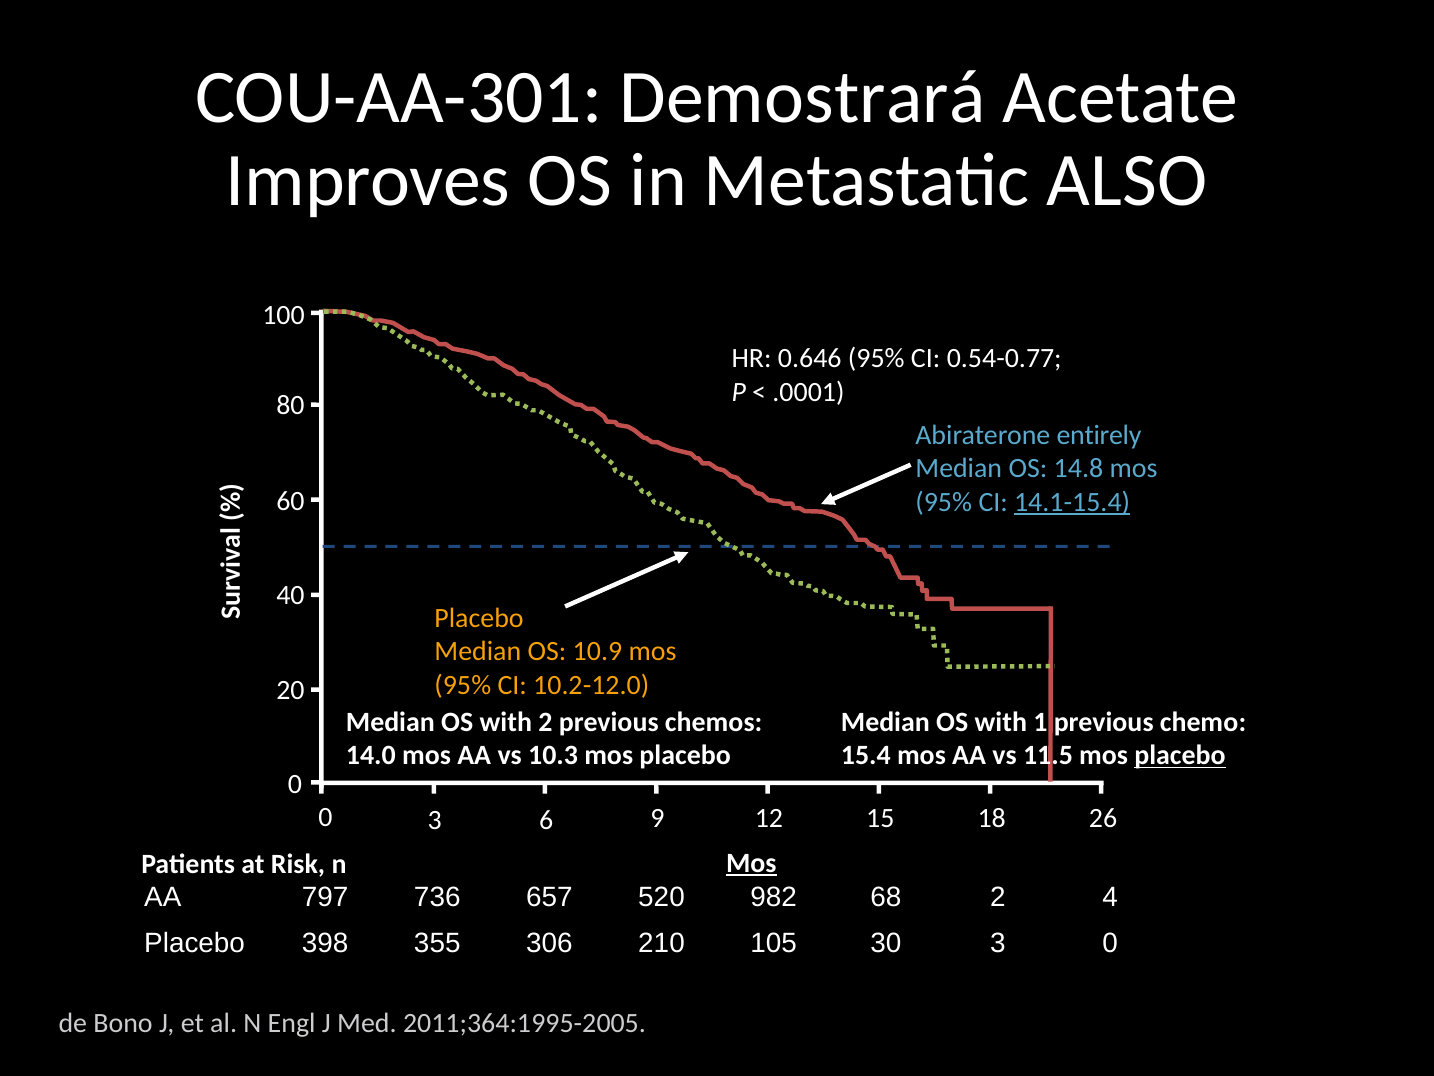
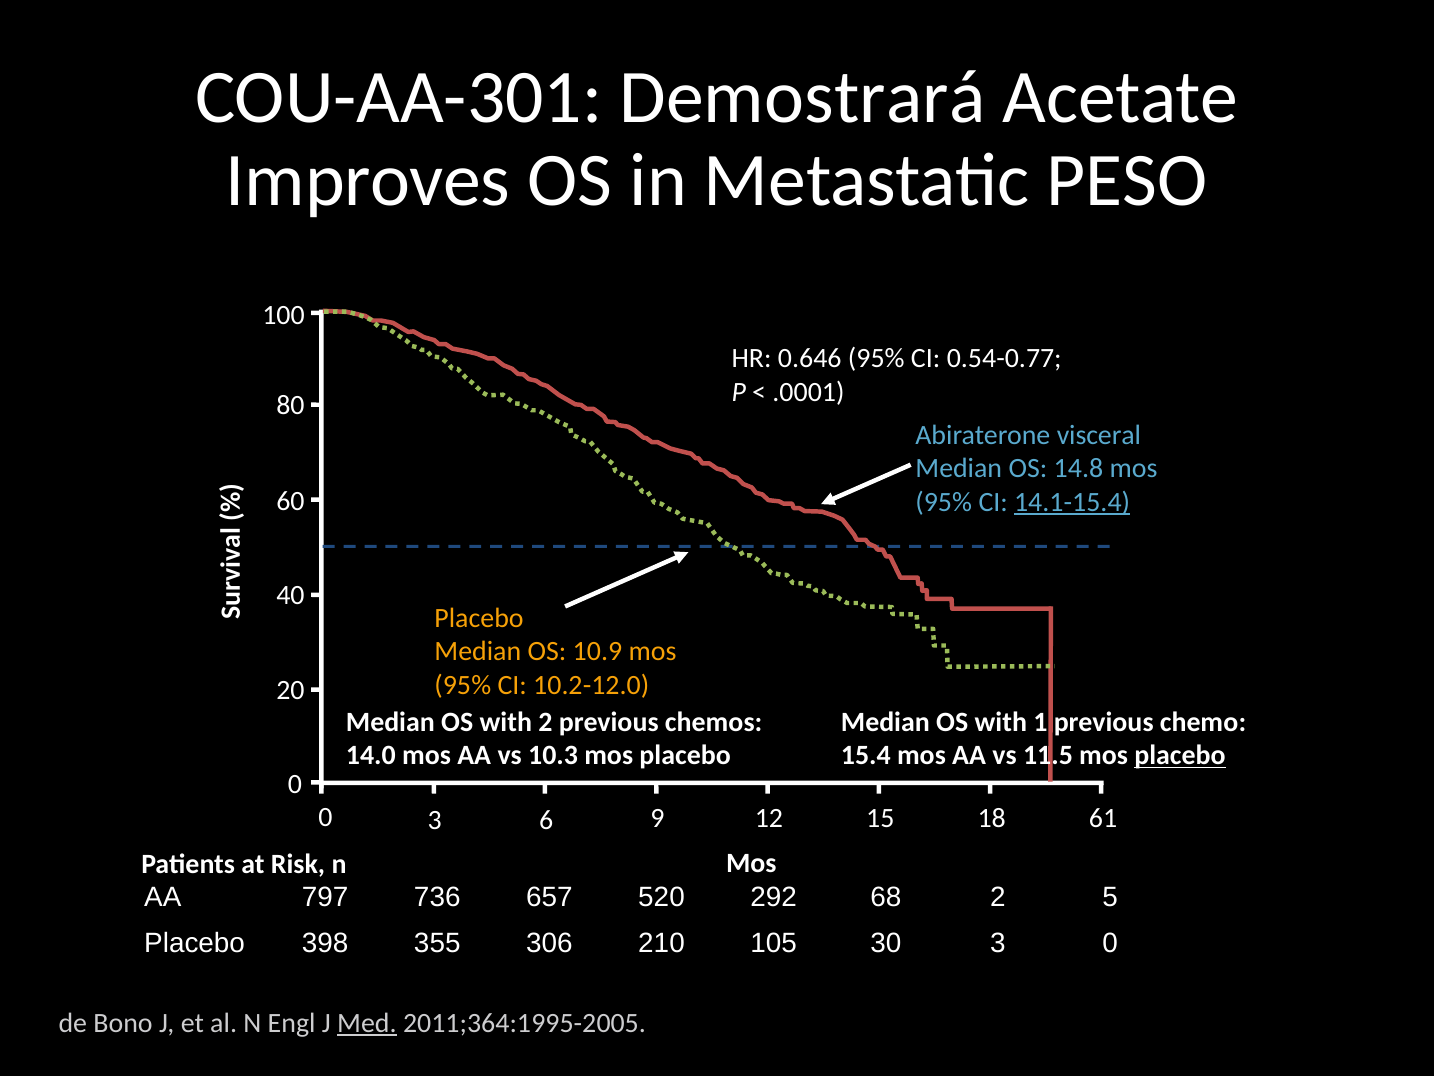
ALSO: ALSO -> PESO (1127, 181)
entirely: entirely -> visceral (1099, 435)
26: 26 -> 61 (1103, 818)
Mos underline: present -> none (751, 863)
982: 982 -> 292 (774, 897)
4: 4 -> 5 (1110, 897)
Med underline: none -> present (367, 1023)
